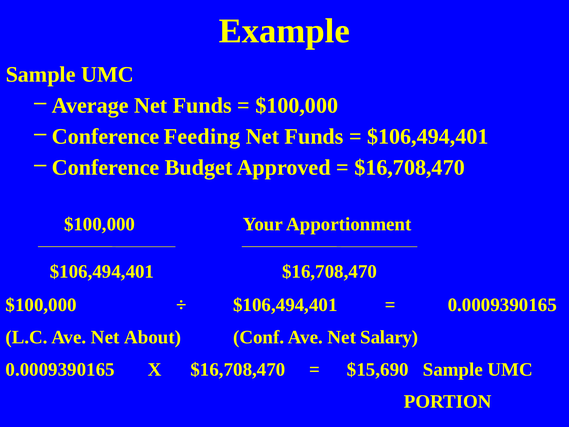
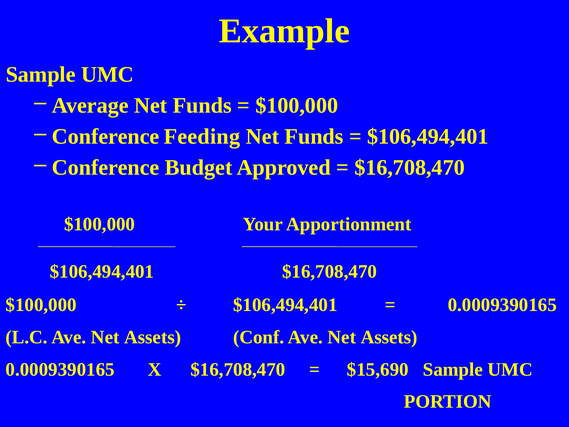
L.C Ave Net About: About -> Assets (153, 337)
Conf Ave Net Salary: Salary -> Assets (389, 337)
